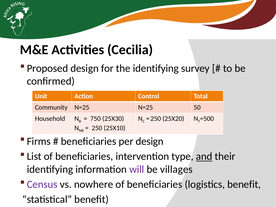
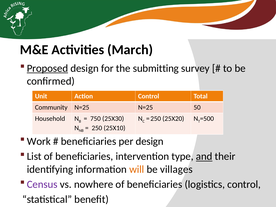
Cecilia: Cecilia -> March (130, 50)
Proposed underline: none -> present (47, 68)
the identifying: identifying -> submitting (156, 68)
Firms: Firms -> Work (39, 141)
will colour: purple -> orange (137, 169)
logistics benefit: benefit -> control (244, 184)
